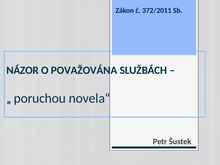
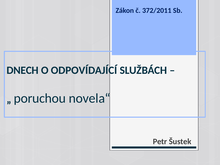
NÁZOR: NÁZOR -> DNECH (23, 70)
POVAŽOVÁNA: POVAŽOVÁNA -> ODPOVÍDAJÍCÍ (84, 70)
